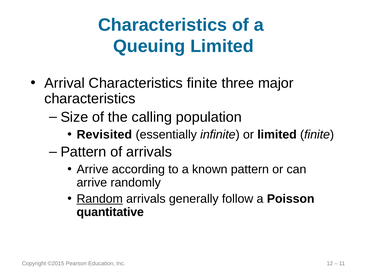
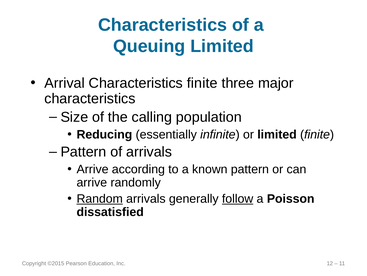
Revisited: Revisited -> Reducing (104, 134)
follow underline: none -> present (238, 198)
quantitative: quantitative -> dissatisfied (110, 212)
